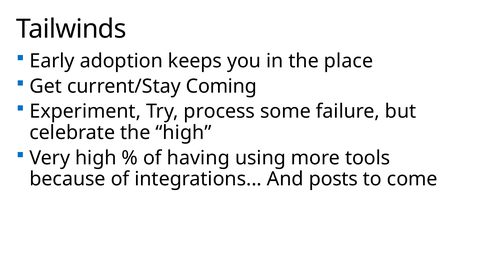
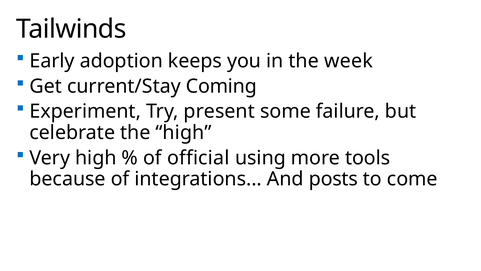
place: place -> week (349, 61)
process: process -> present (219, 111)
having: having -> official (198, 158)
